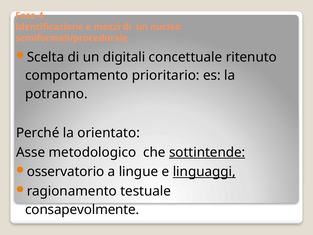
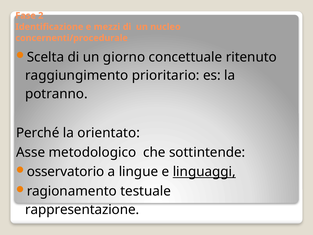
4: 4 -> 2 (41, 16)
semiformali/procedurale: semiformali/procedurale -> concernenti/procedurale (72, 38)
digitali: digitali -> giorno (124, 57)
comportamento: comportamento -> raggiungimento (77, 75)
sottintende underline: present -> none (207, 152)
consapevolmente: consapevolmente -> rappresentazione (82, 209)
